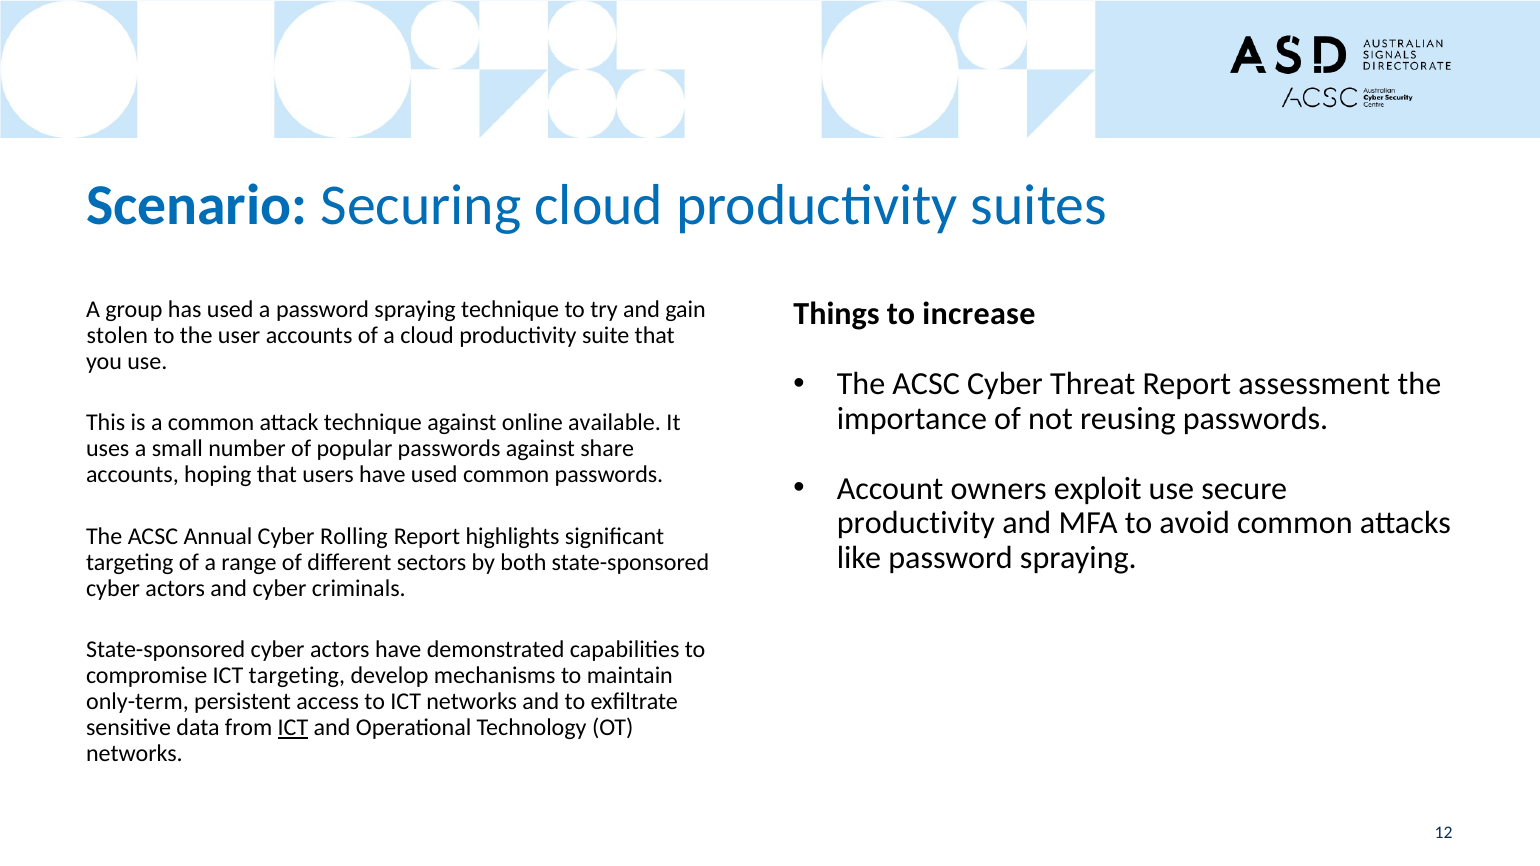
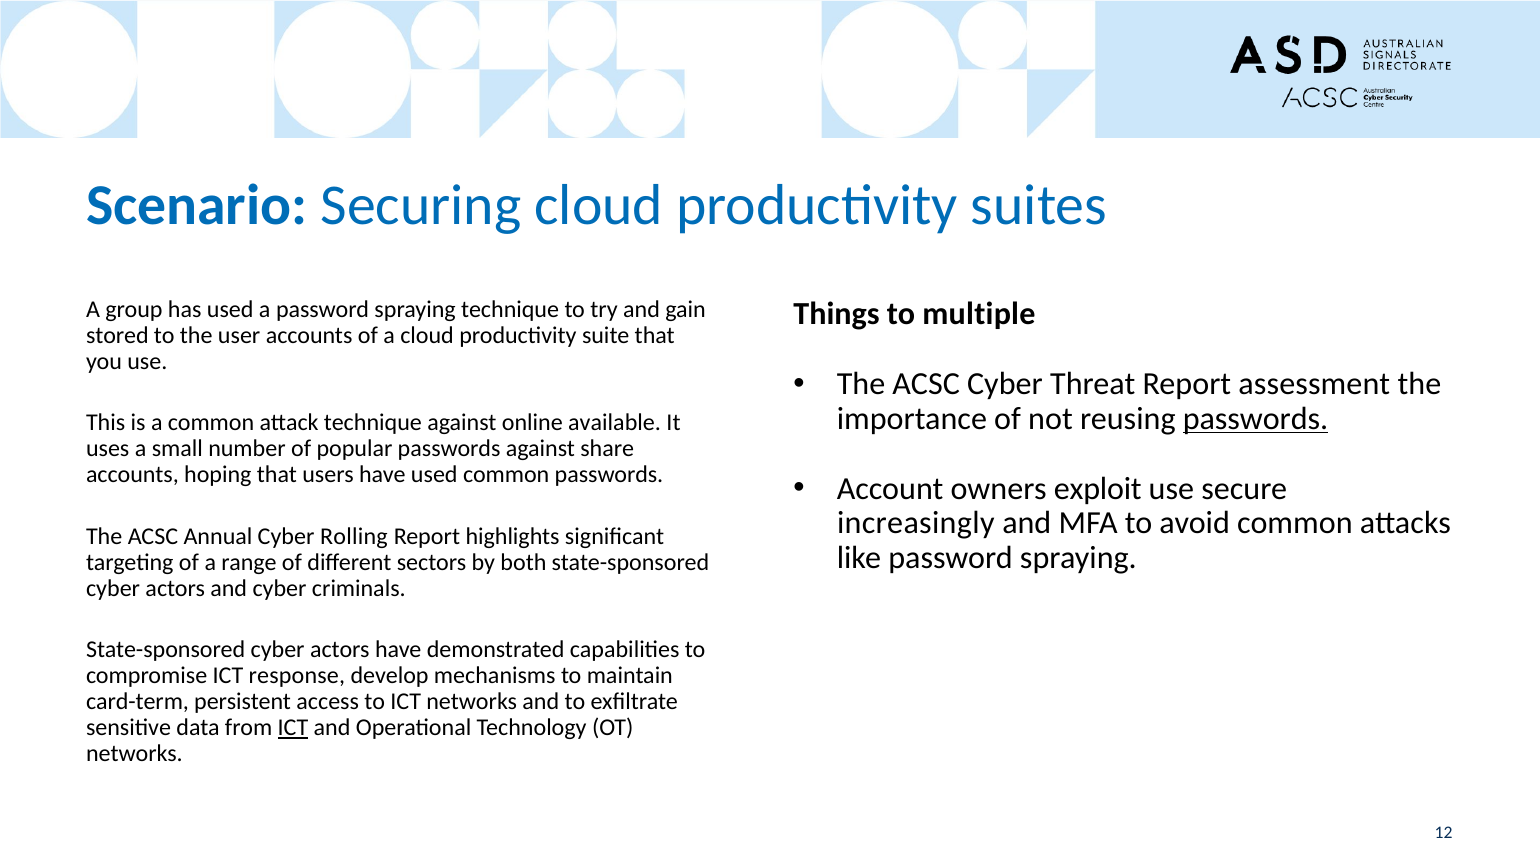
increase: increase -> multiple (979, 314)
stolen: stolen -> stored (117, 336)
passwords underline: none -> present (1256, 419)
productivity: productivity -> increasingly (916, 523)
ICT targeting: targeting -> response (297, 676)
only-term: only-term -> card-term (137, 702)
